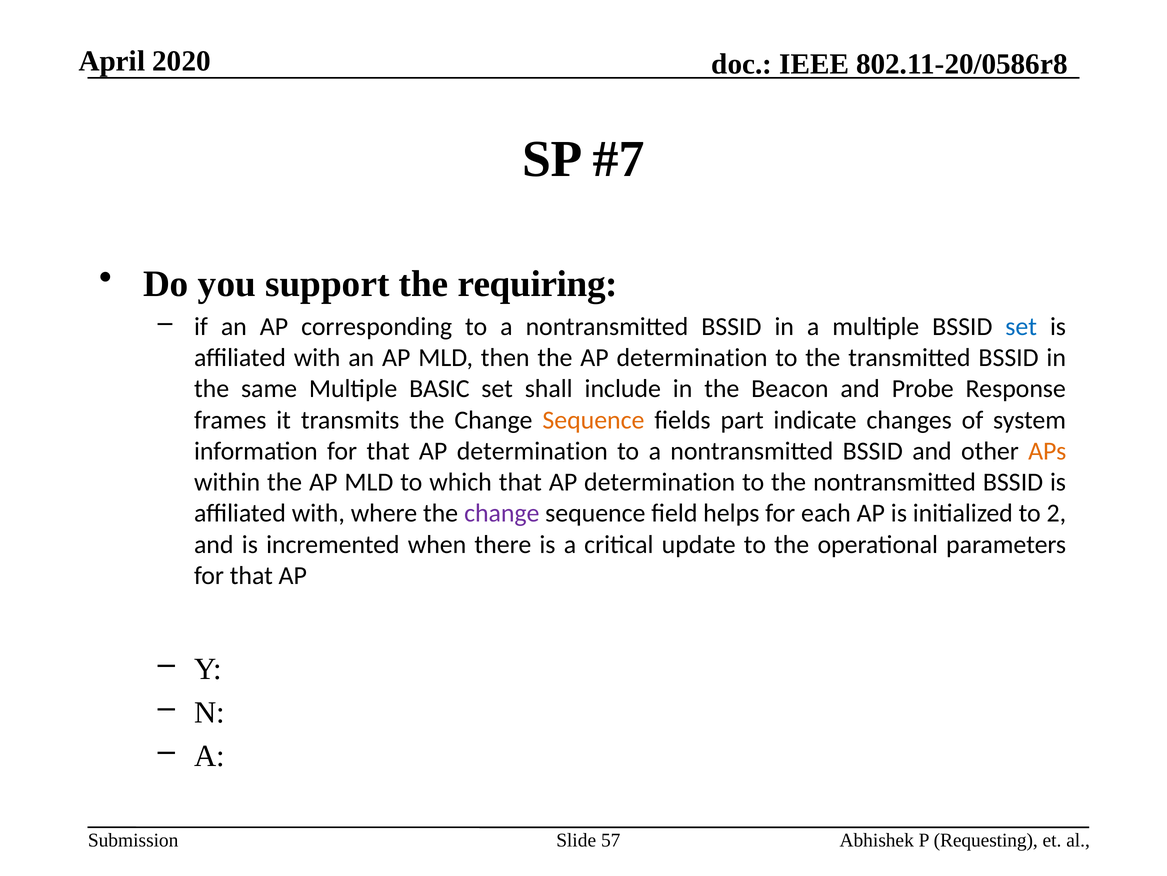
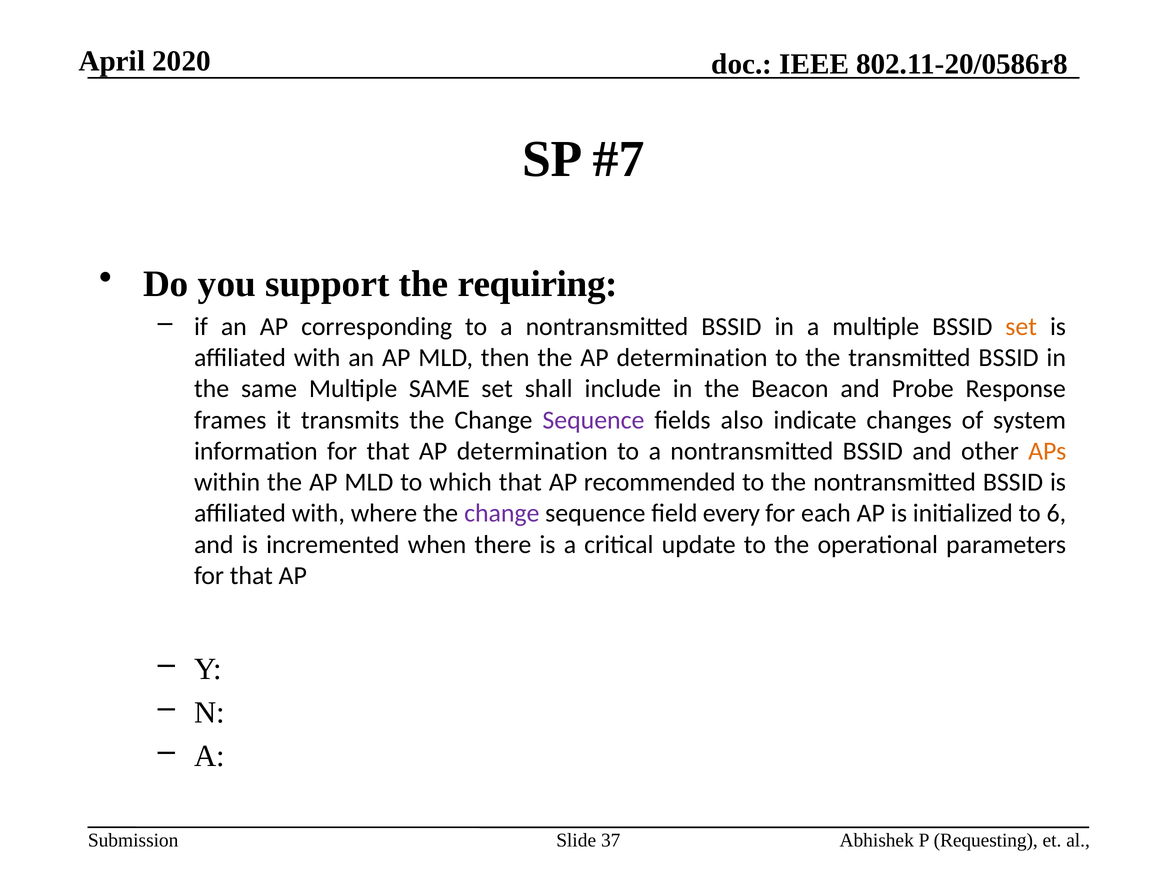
set colour: blue -> orange (1021, 326)
Multiple BASIC: BASIC -> SAME (439, 389)
Sequence colour: orange -> purple (593, 420)
part: part -> also (742, 420)
which that AP determination: determination -> recommended (660, 482)
helps: helps -> every (731, 513)
2: 2 -> 6 (1056, 513)
57: 57 -> 37 (611, 839)
